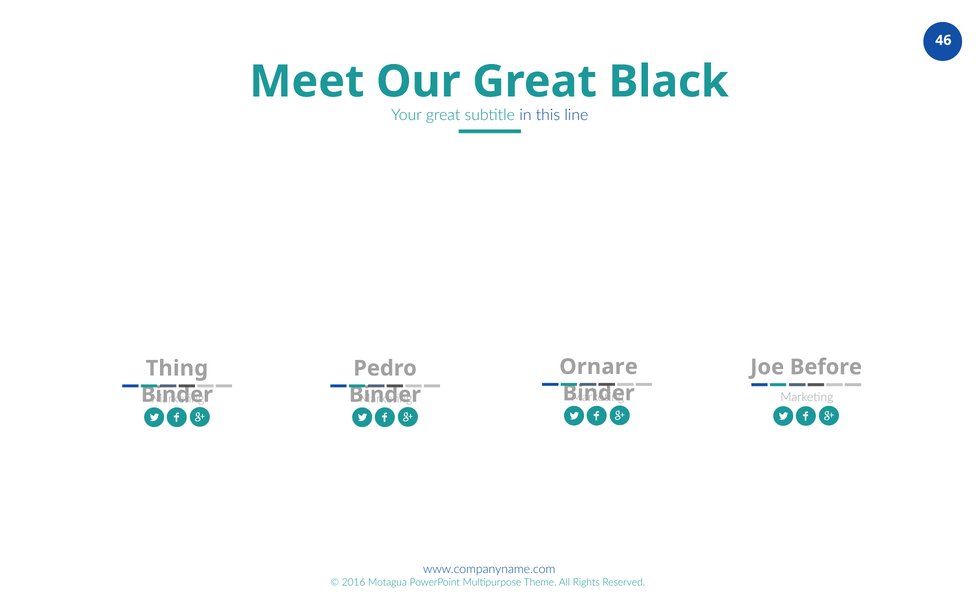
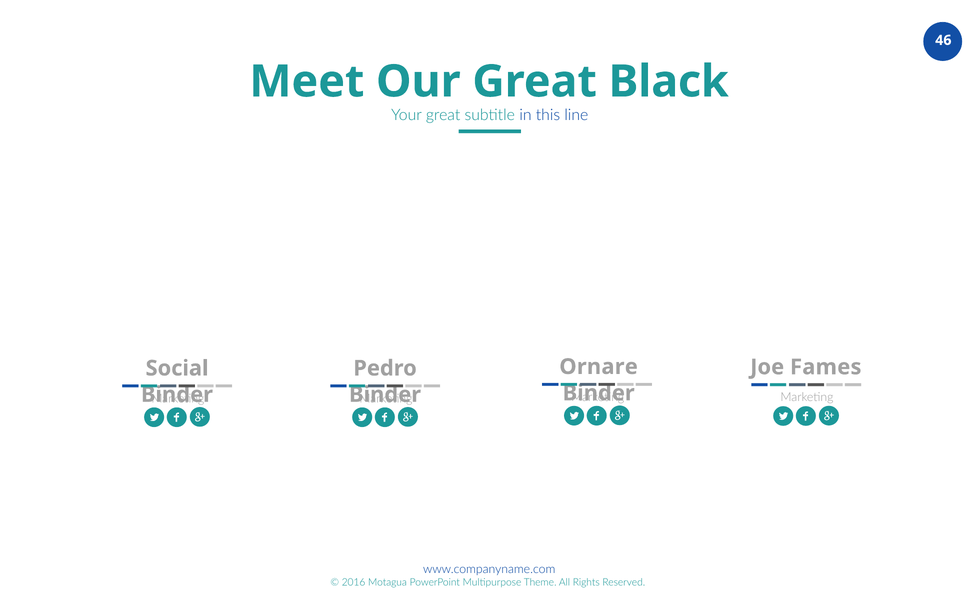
Before: Before -> Fames (826, 367)
Thing: Thing -> Social (177, 368)
